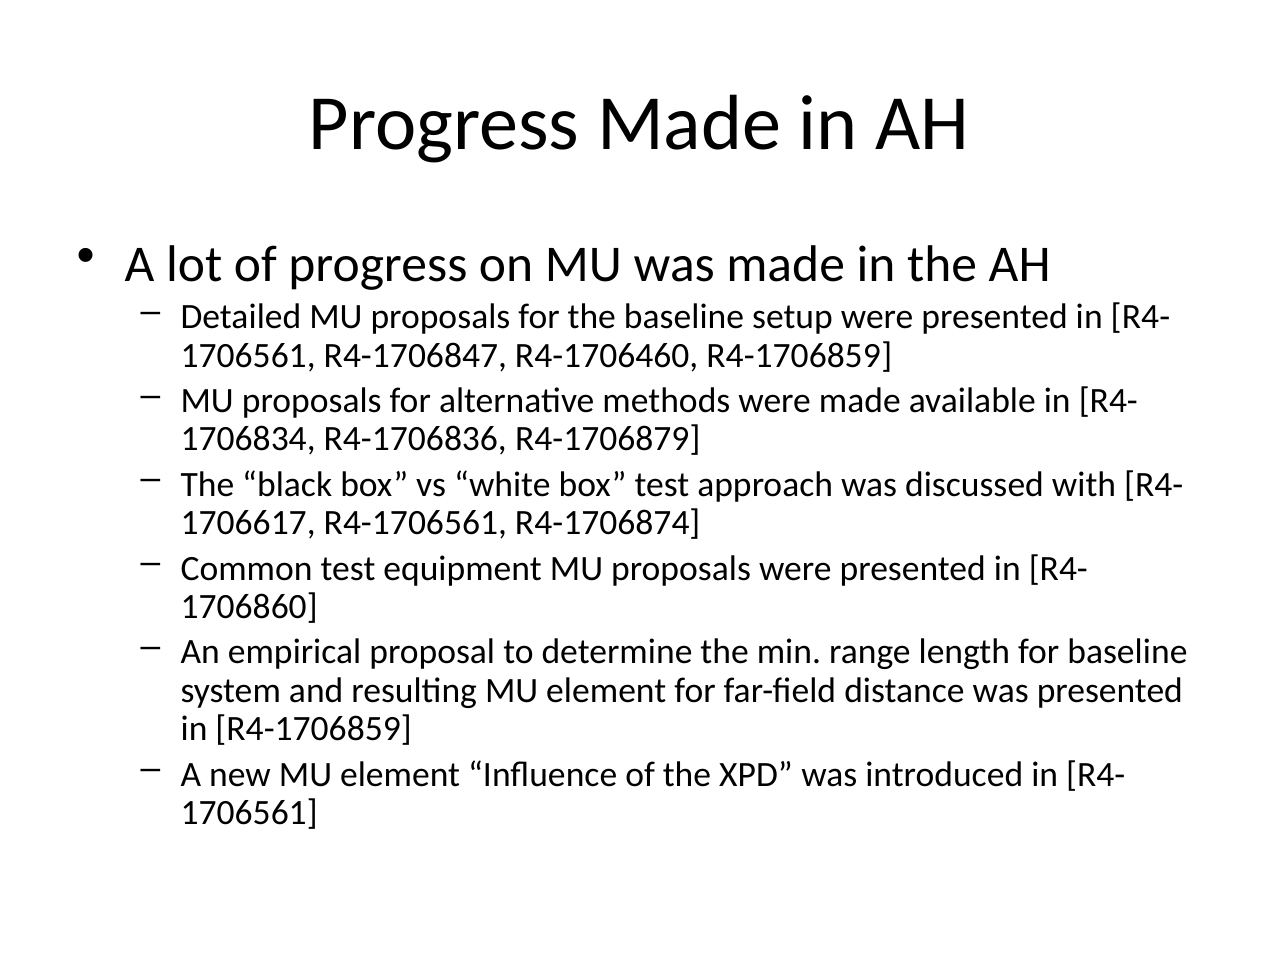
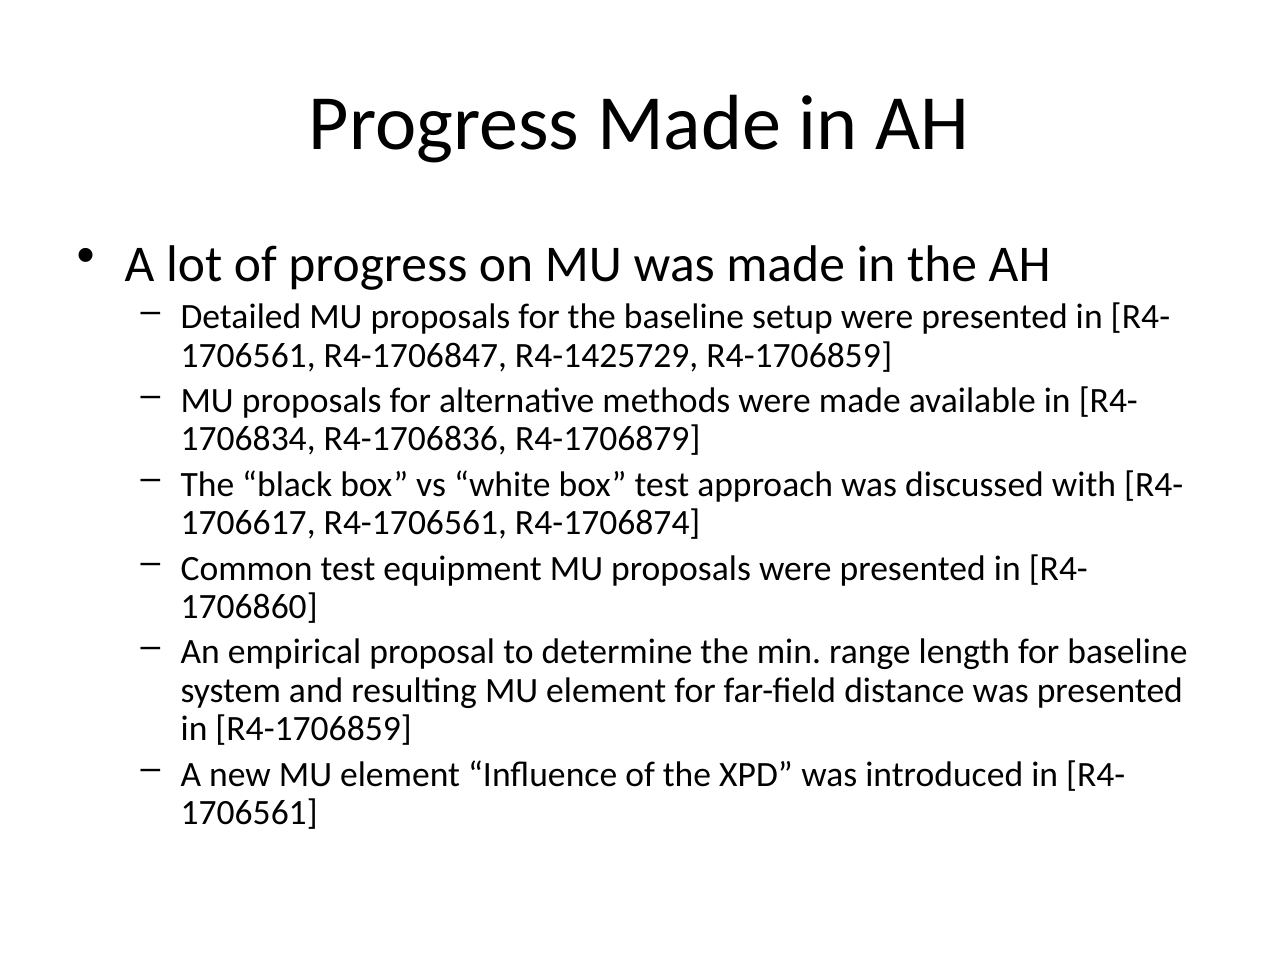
R4-1706460: R4-1706460 -> R4-1425729 (607, 355)
